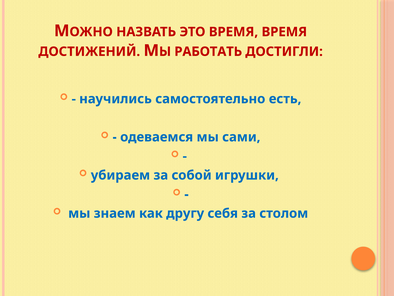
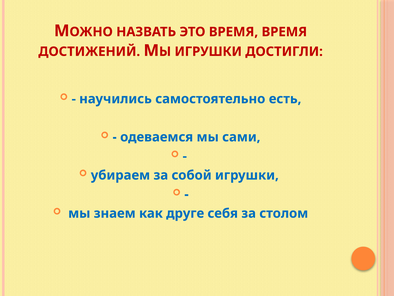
РАБОТАТЬ: РАБОТАТЬ -> ИГРУШКИ (208, 52)
другу: другу -> друге (185, 213)
